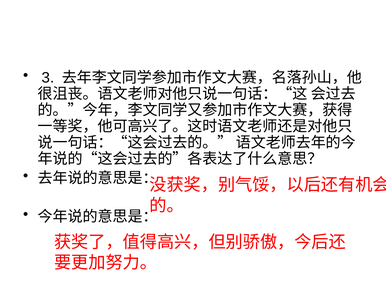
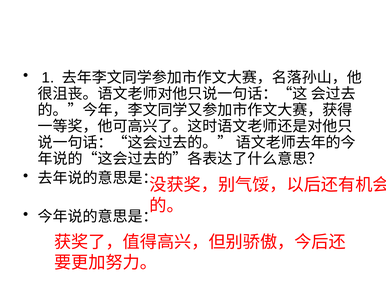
3: 3 -> 1 (48, 77)
